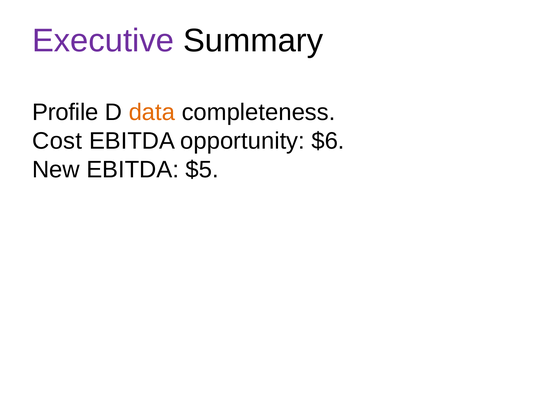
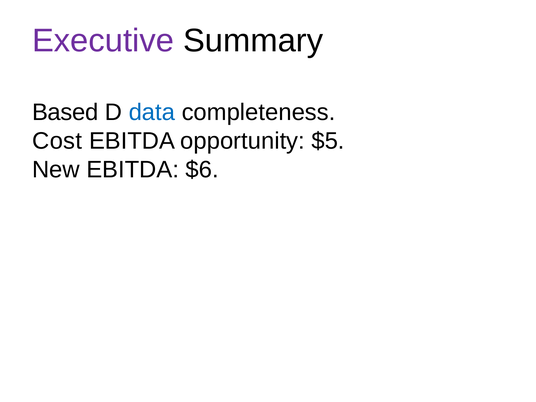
Profile: Profile -> Based (65, 112)
data colour: orange -> blue (152, 112)
$6: $6 -> $5 (328, 141)
$5: $5 -> $6 (202, 170)
